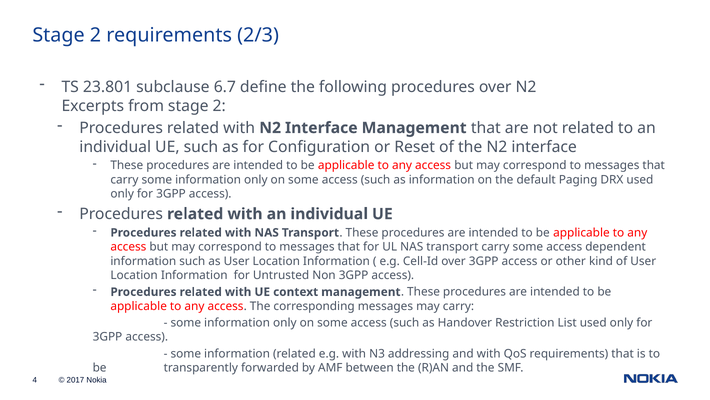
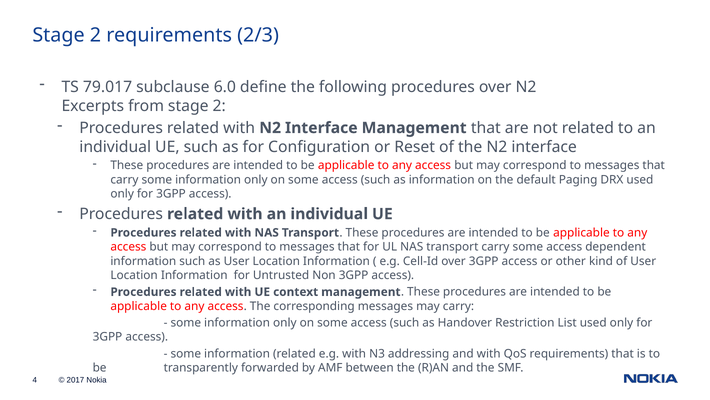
23.801: 23.801 -> 79.017 (108, 87)
6.7: 6.7 -> 6.0 (225, 87)
